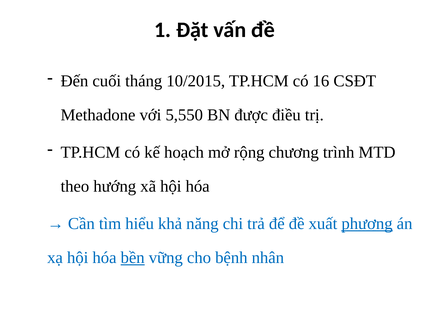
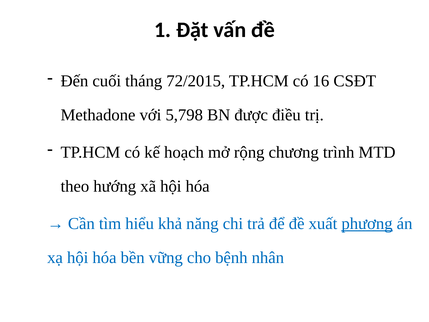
10/2015: 10/2015 -> 72/2015 (196, 81)
5,550: 5,550 -> 5,798 (184, 115)
bền underline: present -> none (133, 257)
